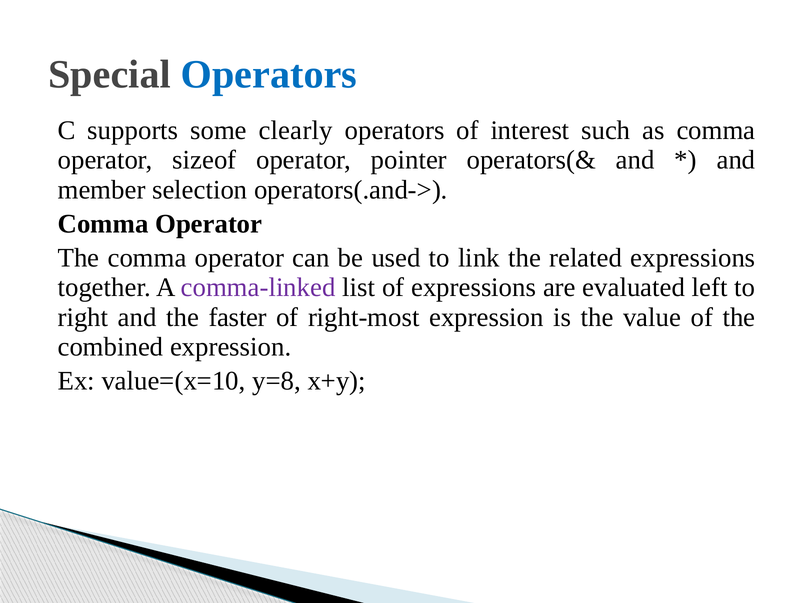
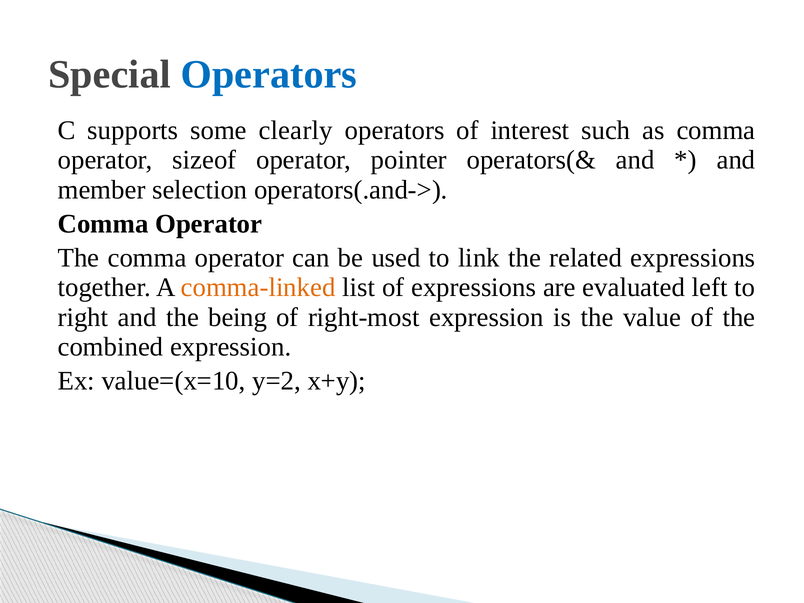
comma-linked colour: purple -> orange (258, 288)
faster: faster -> being (238, 317)
y=8: y=8 -> y=2 (277, 381)
